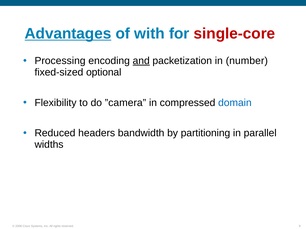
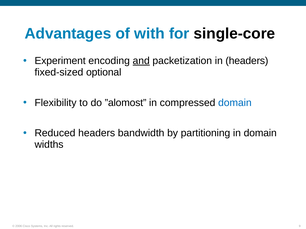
Advantages underline: present -> none (68, 34)
single-core colour: red -> black (234, 34)
Processing: Processing -> Experiment (60, 61)
in number: number -> headers (247, 61)
”camera: ”camera -> ”alomost (126, 103)
in parallel: parallel -> domain (260, 133)
